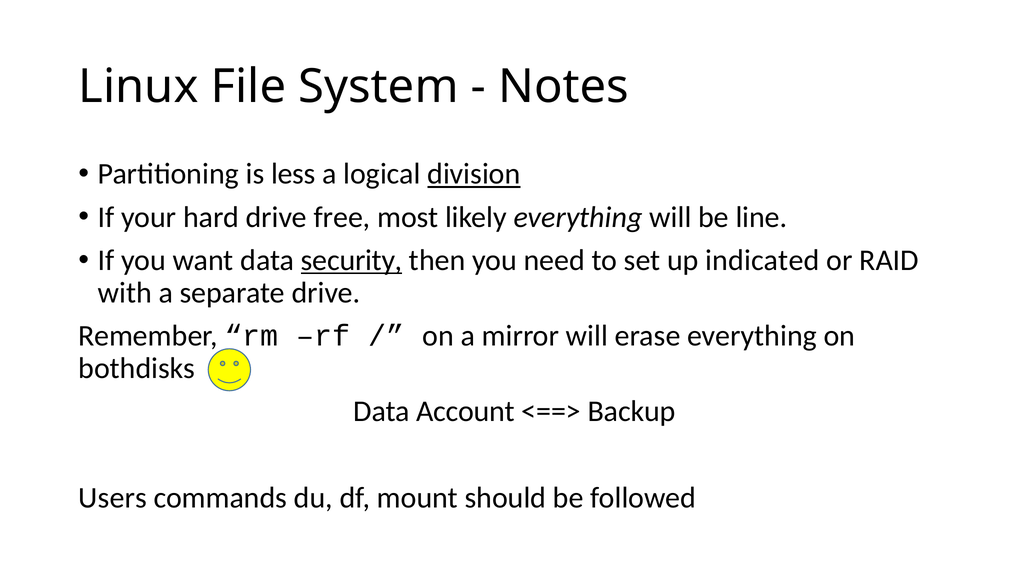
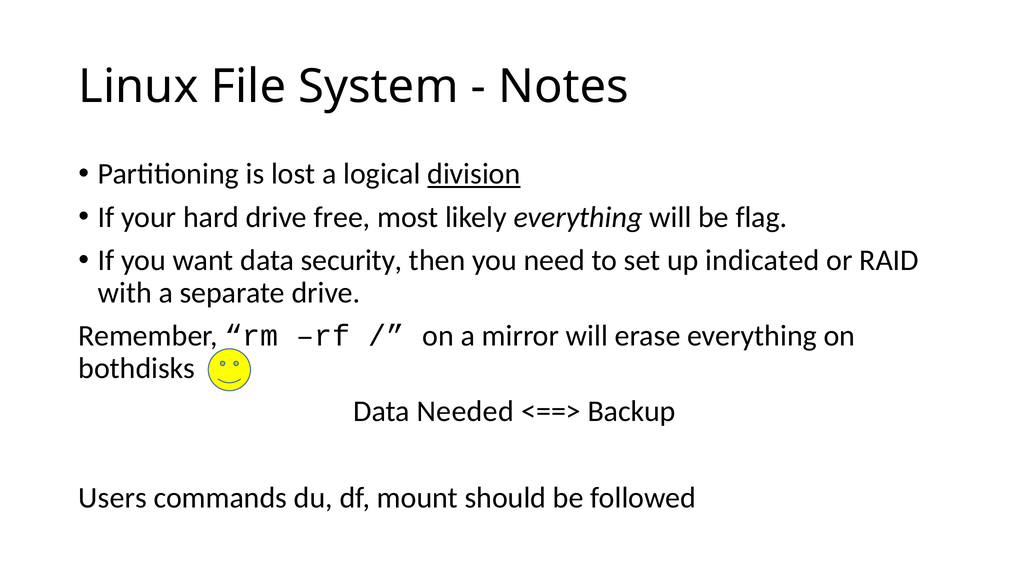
less: less -> lost (293, 174)
line: line -> flag (761, 217)
security underline: present -> none (352, 260)
Account: Account -> Needed (465, 411)
